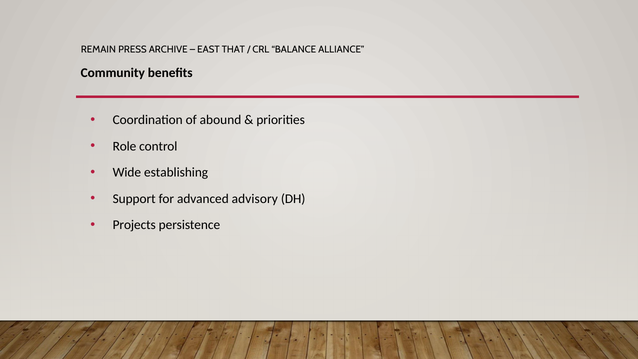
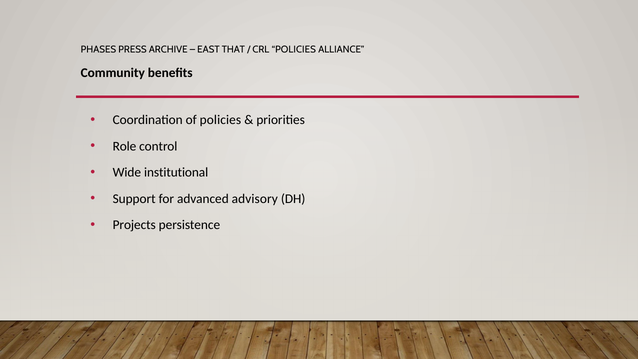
REMAIN: REMAIN -> PHASES (98, 50)
CRL BALANCE: BALANCE -> POLICIES (294, 50)
of abound: abound -> policies (220, 120)
establishing: establishing -> institutional (176, 172)
